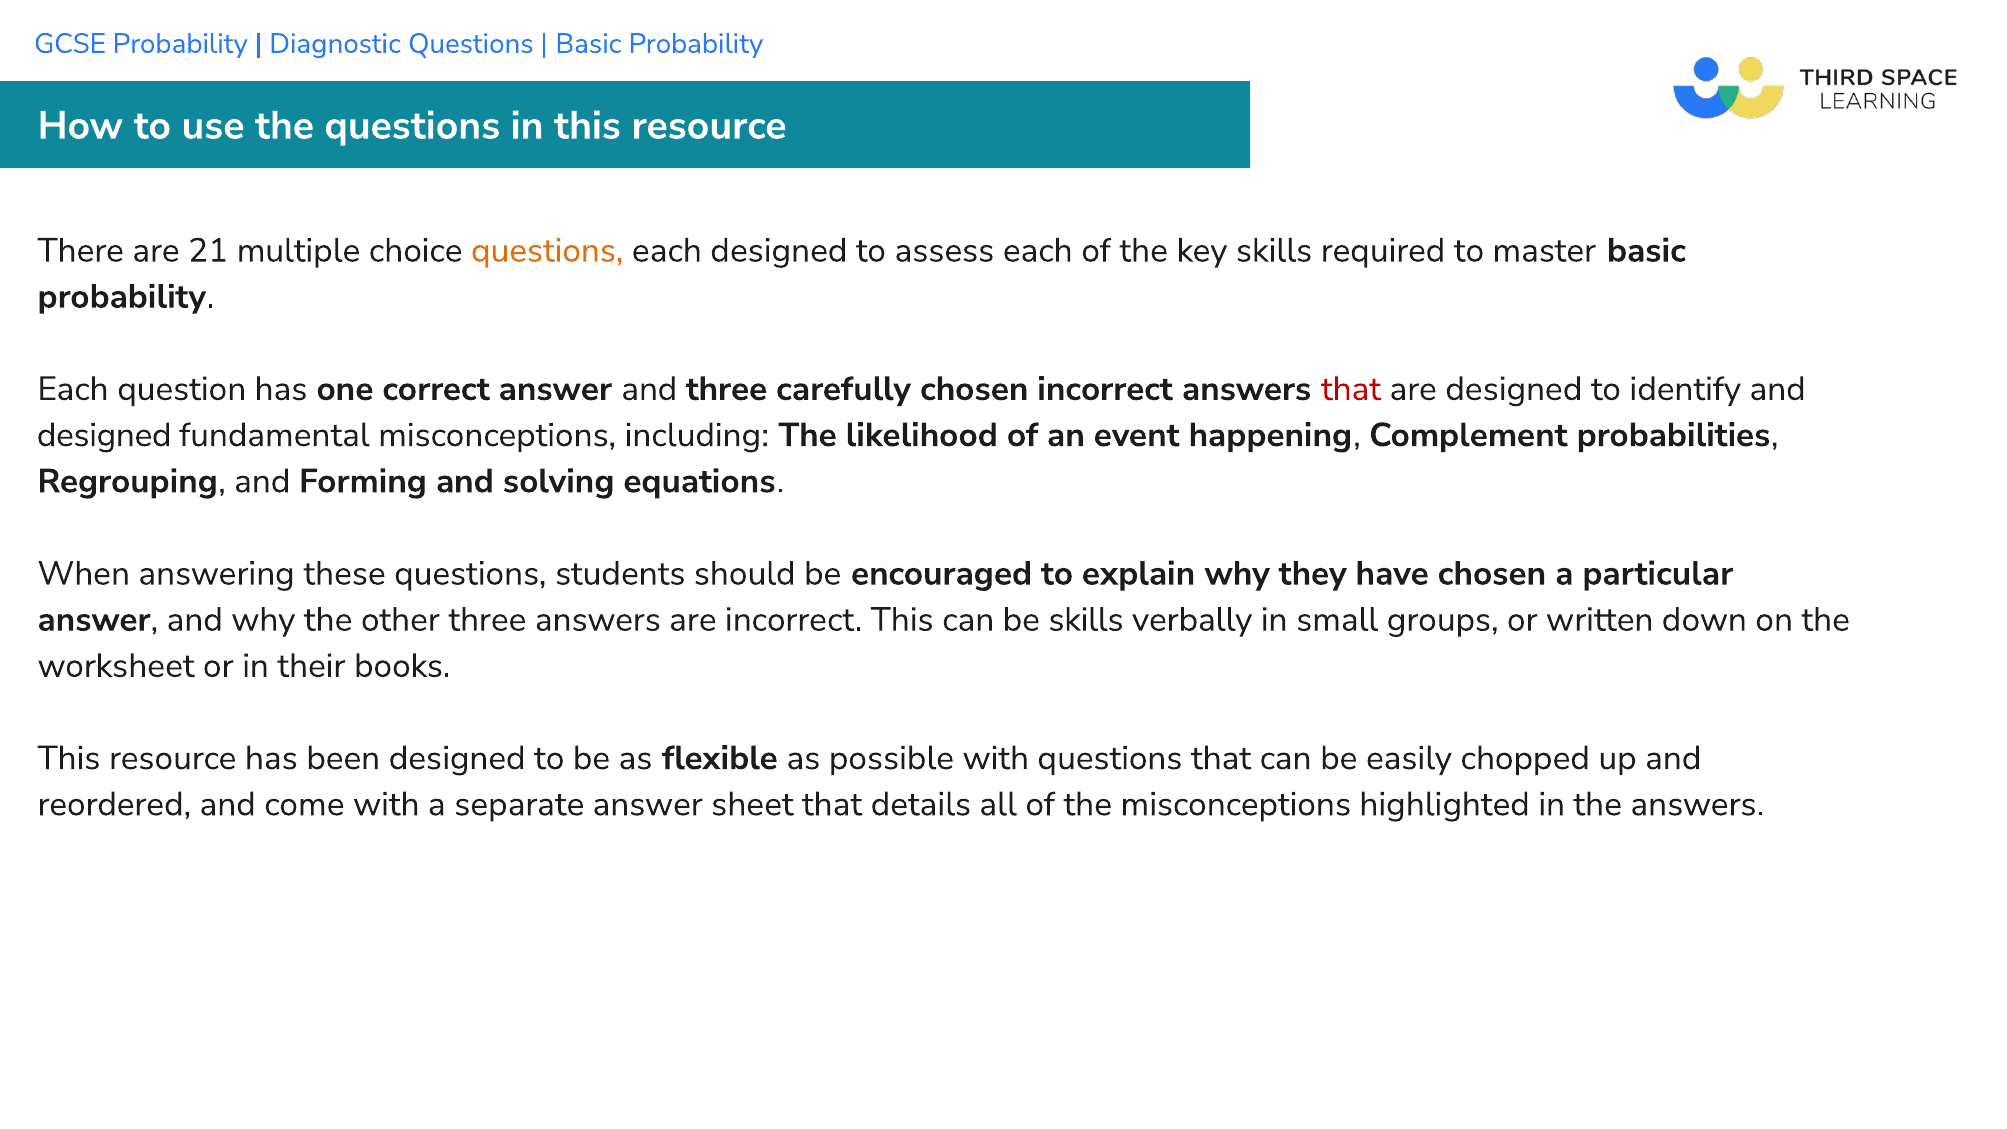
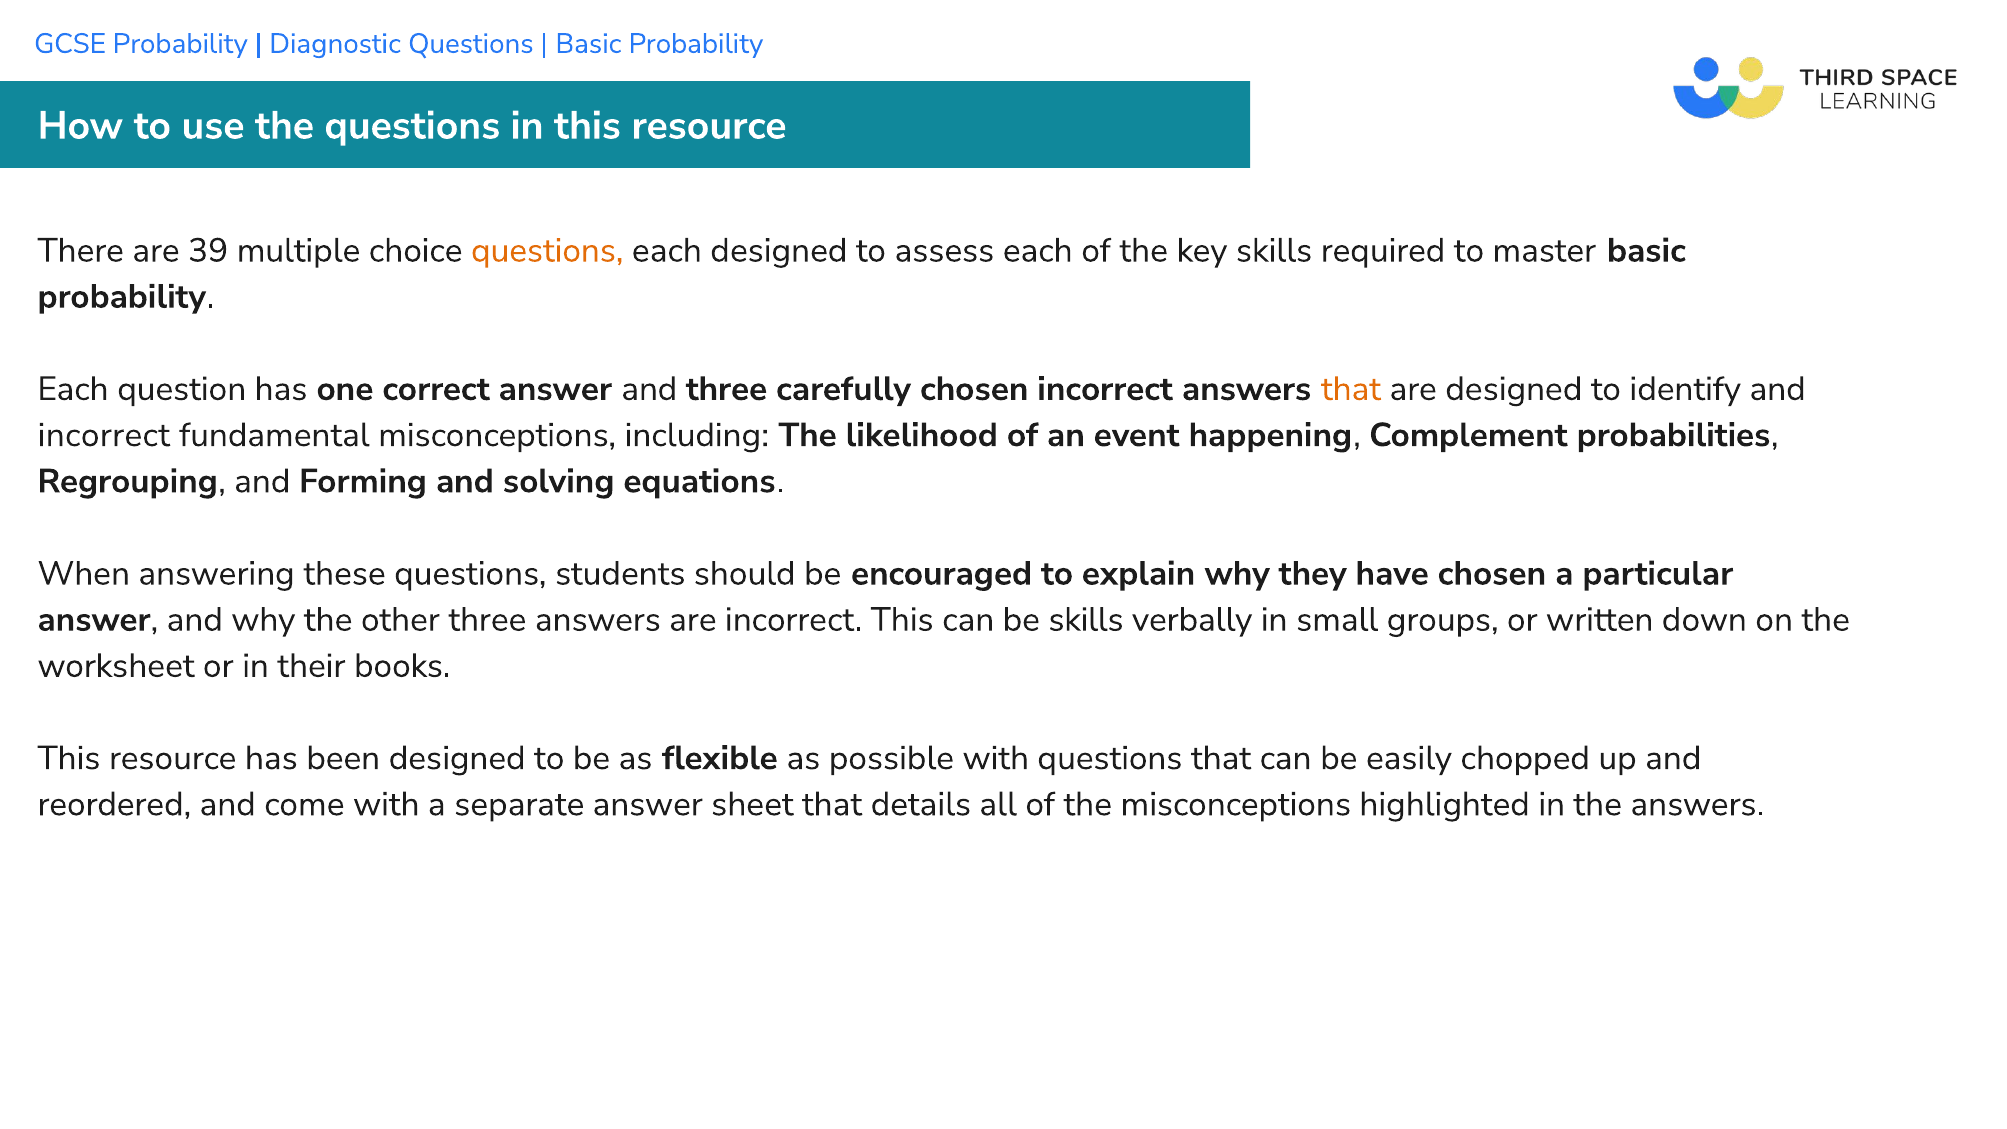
21: 21 -> 39 (208, 251)
that colour: red -> orange (1351, 389)
designed: designed -> incorrect (104, 435)
